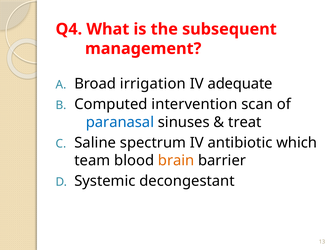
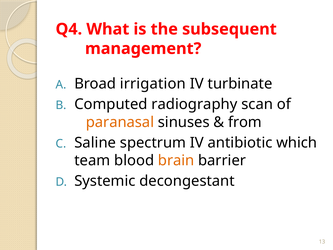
adequate: adequate -> turbinate (240, 84)
intervention: intervention -> radiography (194, 104)
paranasal colour: blue -> orange (120, 122)
treat: treat -> from (245, 122)
